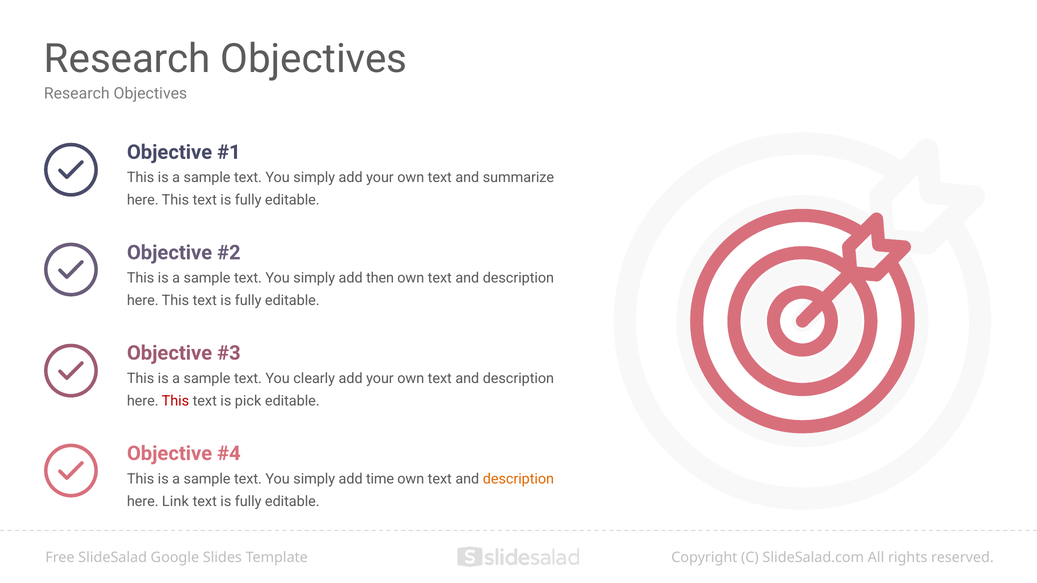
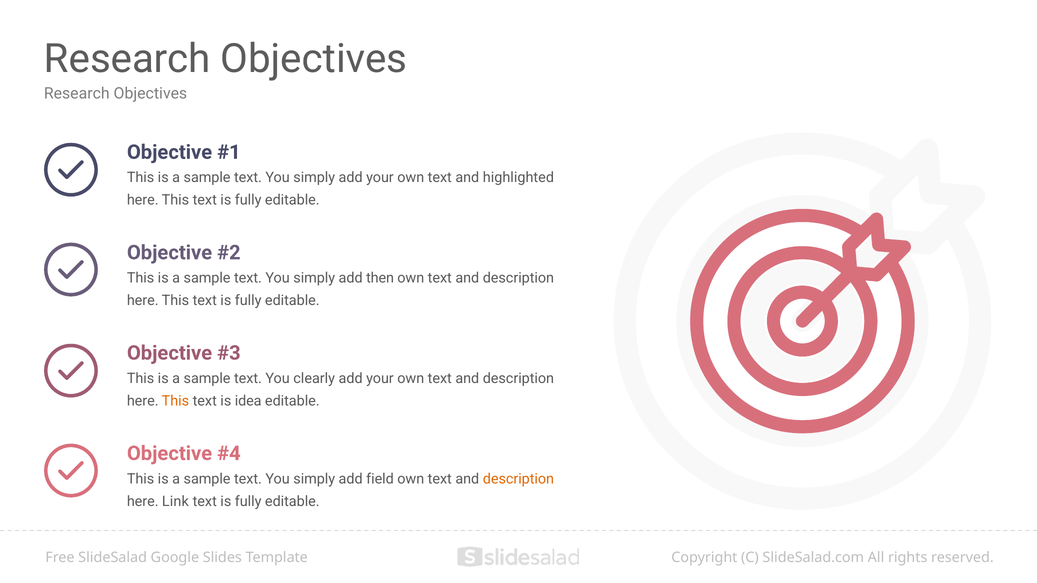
summarize: summarize -> highlighted (518, 178)
This colour: red -> orange (175, 401)
pick: pick -> idea (248, 401)
time: time -> field (380, 479)
